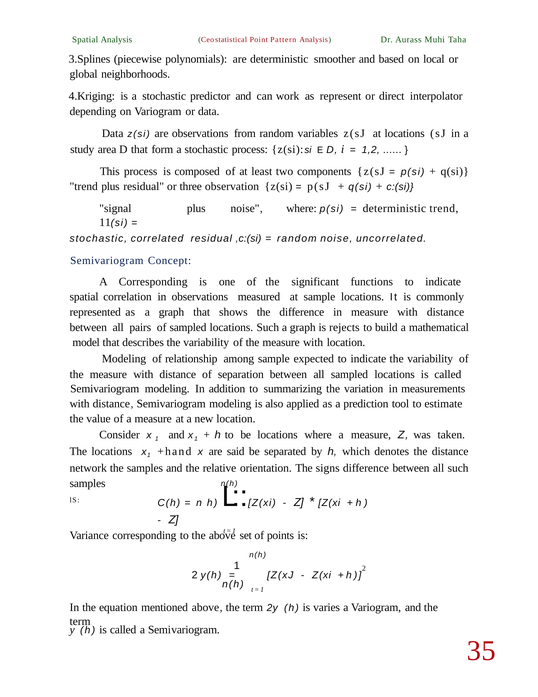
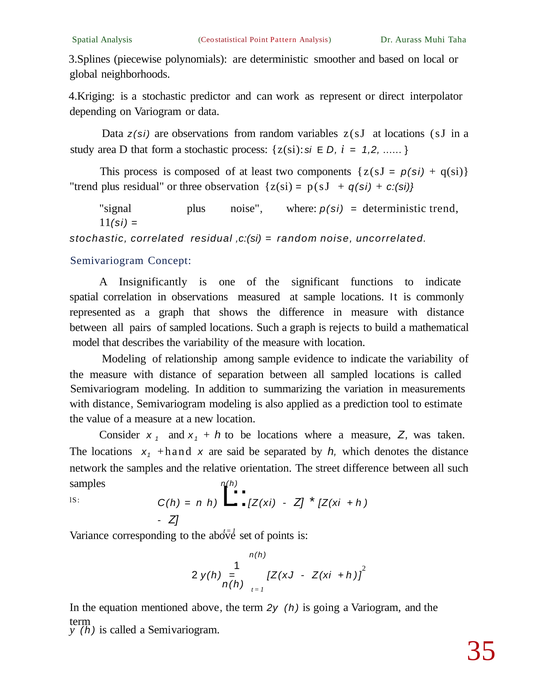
A Corresponding: Corresponding -> Insignificantly (153, 282)
expected: expected -> evidence (314, 359)
signs: signs -> street (328, 468)
varies: varies -> going (326, 608)
